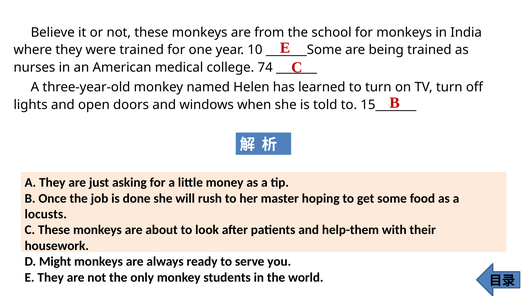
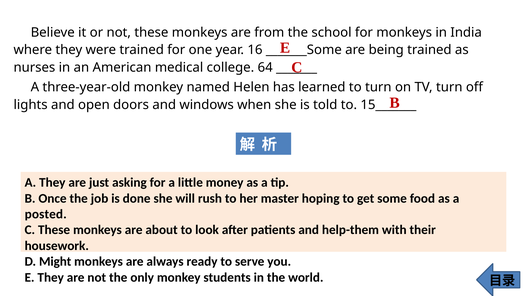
10: 10 -> 16 (255, 50)
74: 74 -> 64 (265, 67)
locusts: locusts -> posted (46, 214)
